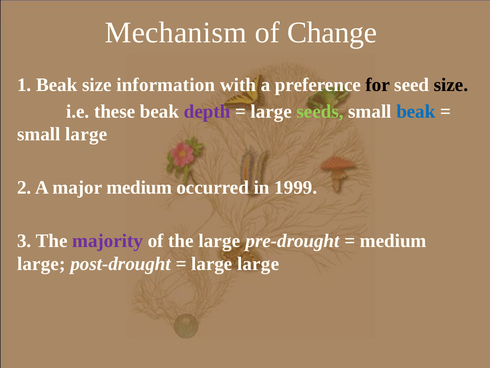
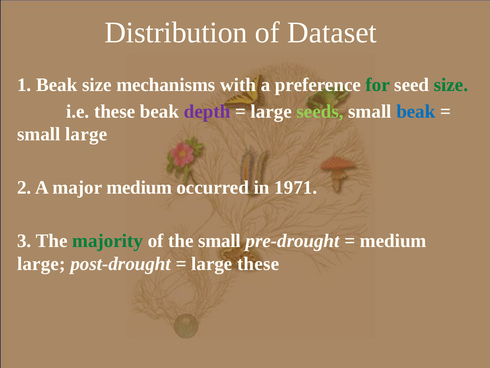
Mechanism: Mechanism -> Distribution (176, 33)
Change: Change -> Dataset (332, 33)
information: information -> mechanisms (166, 85)
for colour: black -> green (378, 85)
size colour: black -> green (451, 85)
1999: 1999 -> 1971 (296, 187)
majority colour: purple -> green (108, 241)
the large: large -> small (220, 241)
large large: large -> these (258, 263)
